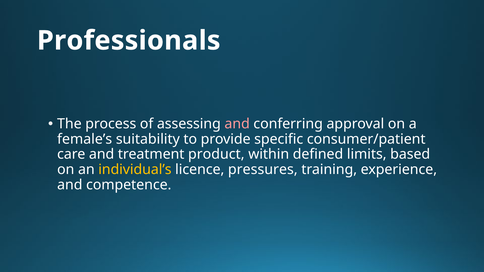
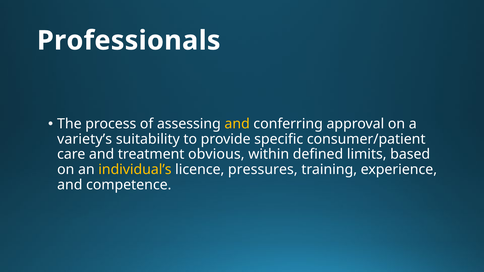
and colour: pink -> yellow (237, 124)
female’s: female’s -> variety’s (85, 139)
product: product -> obvious (216, 154)
